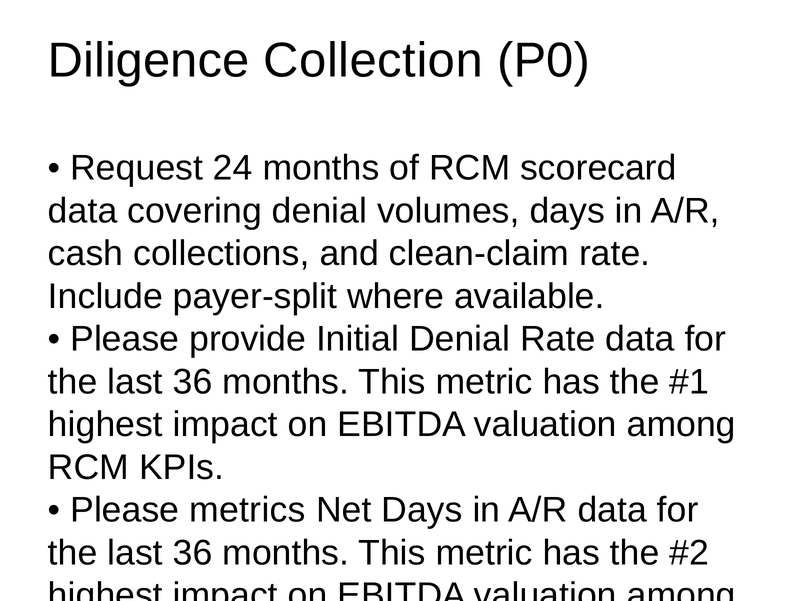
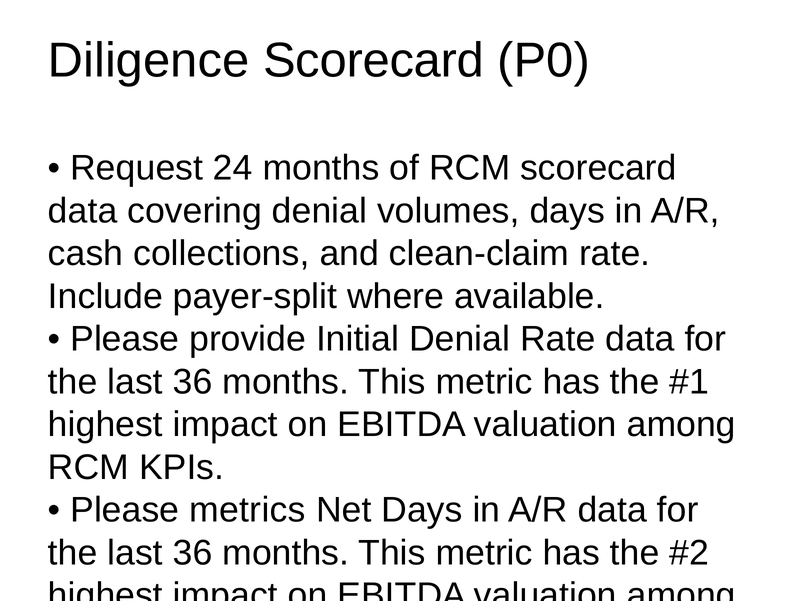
Diligence Collection: Collection -> Scorecard (374, 61)
